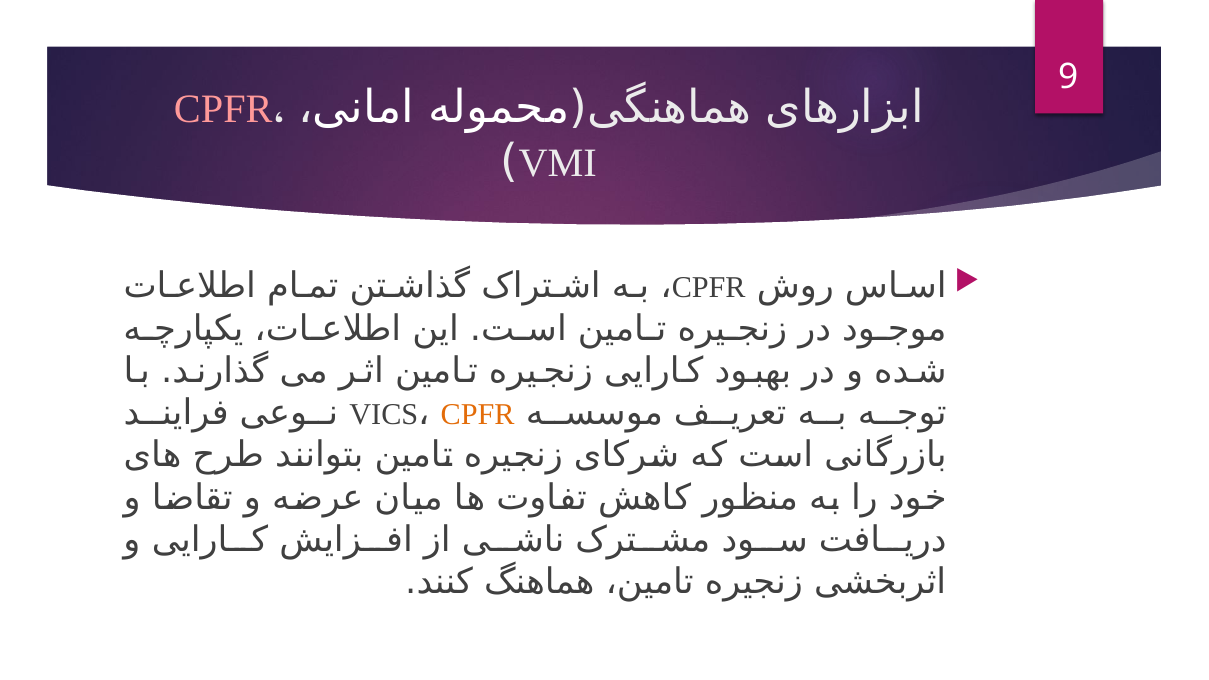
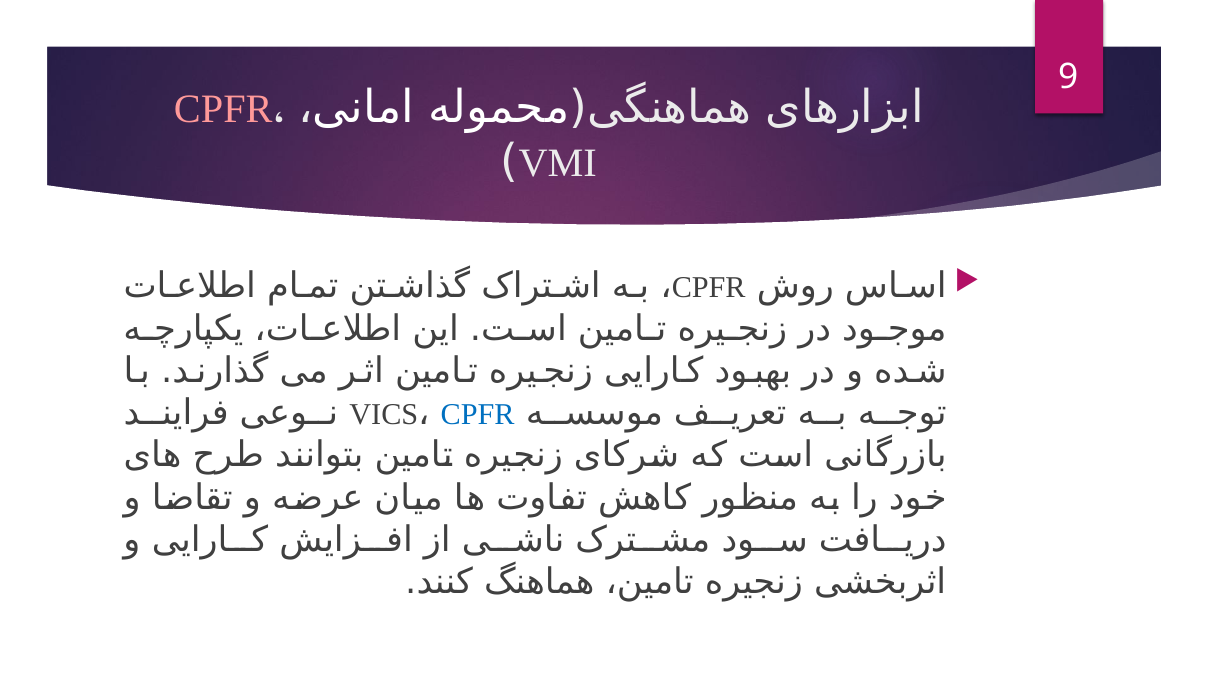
CPFR colour: orange -> blue (478, 415)
